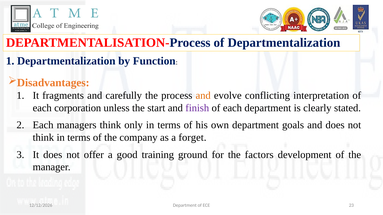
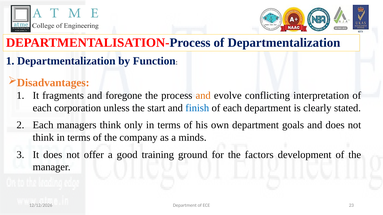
carefully: carefully -> foregone (124, 96)
finish colour: purple -> blue (197, 108)
forget: forget -> minds (193, 138)
